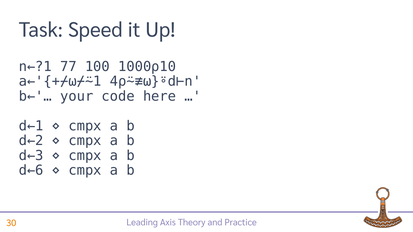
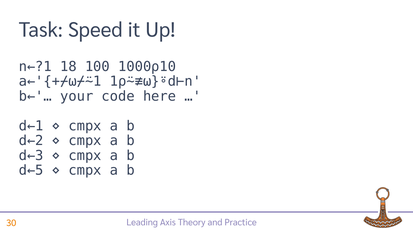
77: 77 -> 18 (68, 67)
4⍴⍨≢⍵}⍤d⊢n: 4⍴⍨≢⍵}⍤d⊢n -> 1⍴⍨≢⍵}⍤d⊢n (155, 81)
d←6: d←6 -> d←5 (31, 171)
